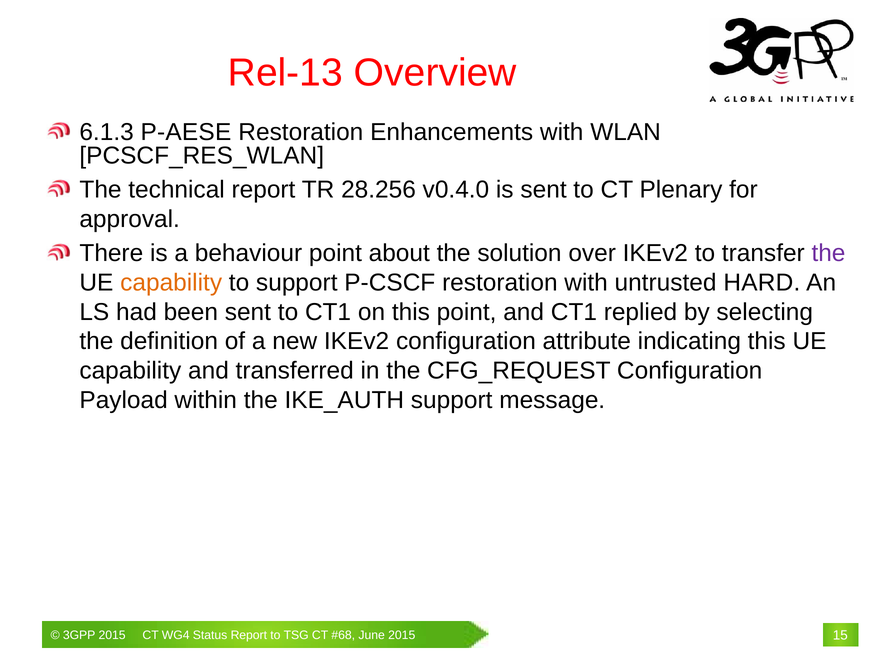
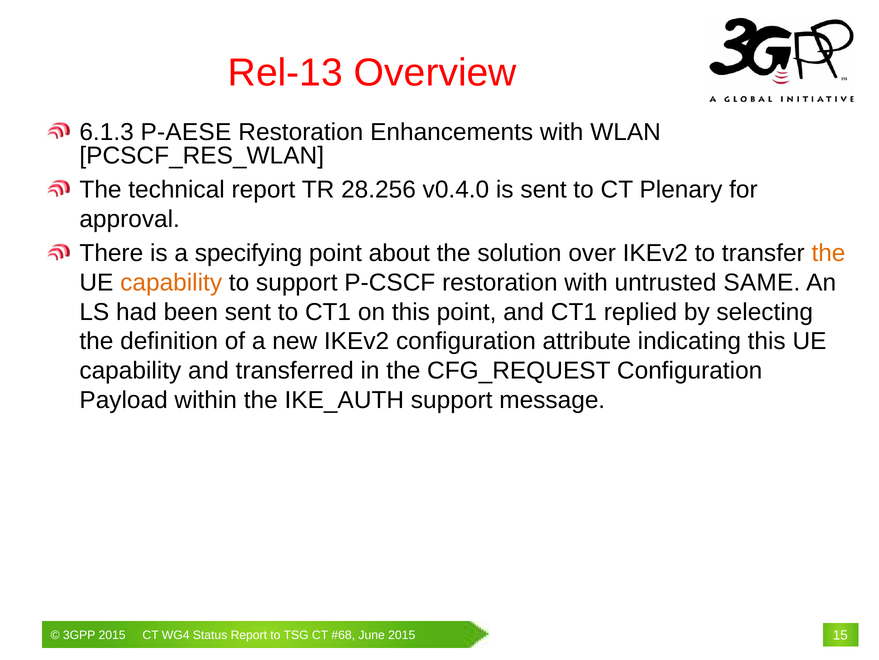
behaviour: behaviour -> specifying (249, 253)
the colour: purple -> orange (828, 253)
HARD: HARD -> SAME (762, 282)
